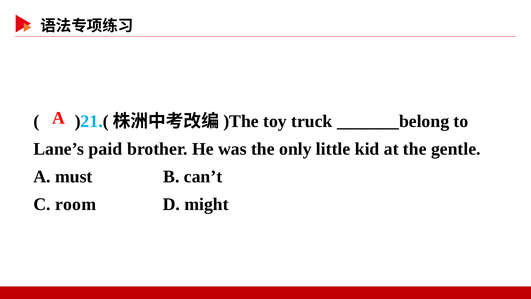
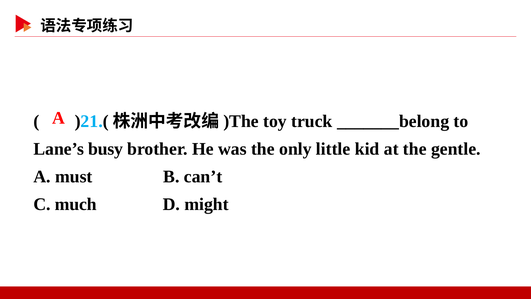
paid: paid -> busy (106, 149)
room: room -> much (76, 204)
